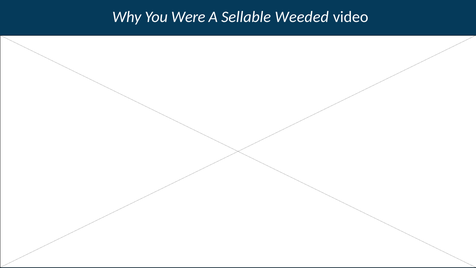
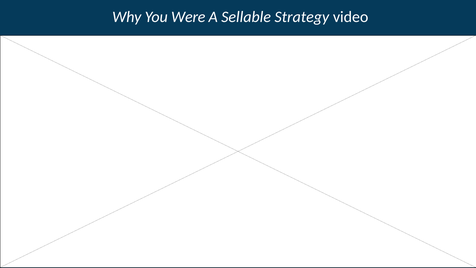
Weeded: Weeded -> Strategy (302, 17)
